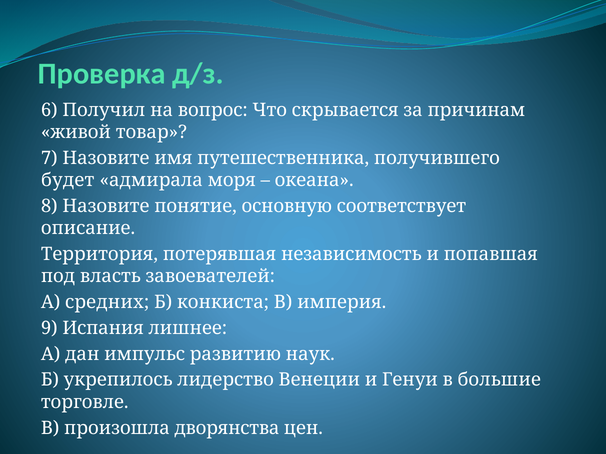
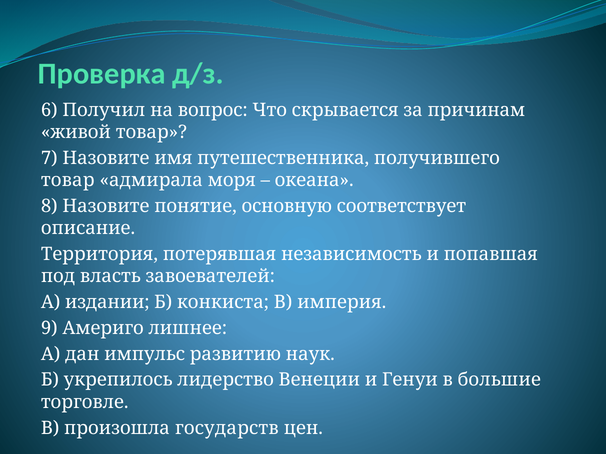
будет: будет -> товар (68, 180)
средних: средних -> издании (107, 303)
Испания: Испания -> Америго (103, 328)
дворянства: дворянства -> государств (227, 428)
